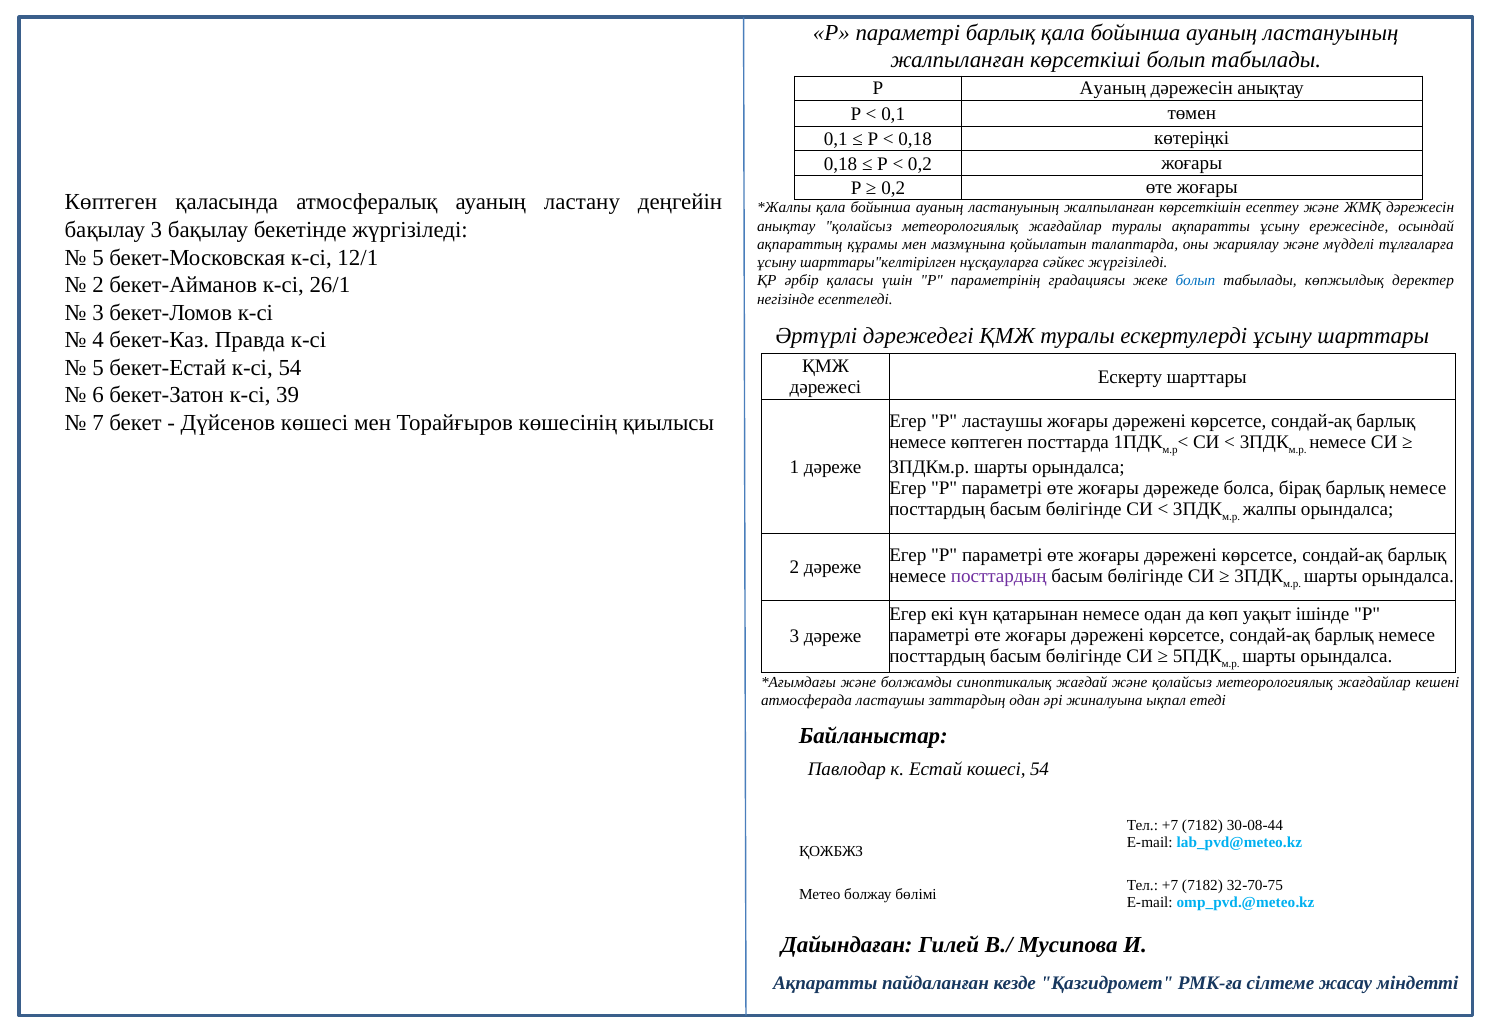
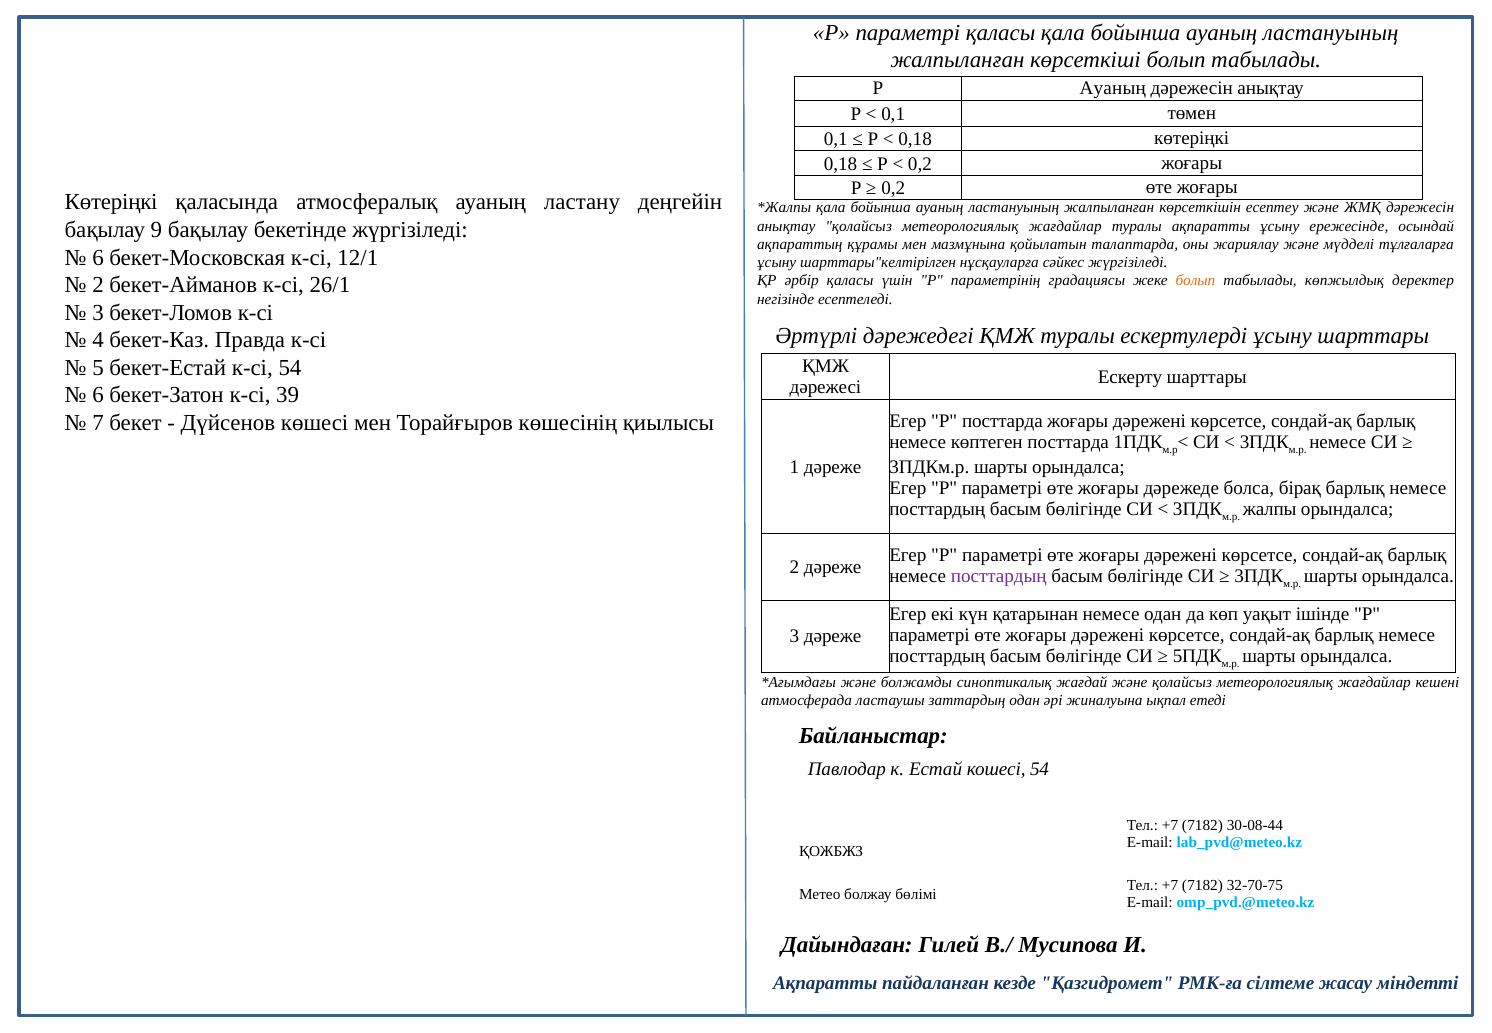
параметрі барлық: барлық -> қаласы (1001, 33)
Көптеген: Көптеген -> Көтеріңкі (111, 202)
бақылау 3: 3 -> 9 (156, 230)
5: 5 -> 6 (98, 257)
болып colour: blue -> orange (1195, 281)
Р ластаушы: ластаушы -> посттарда (1002, 421)
